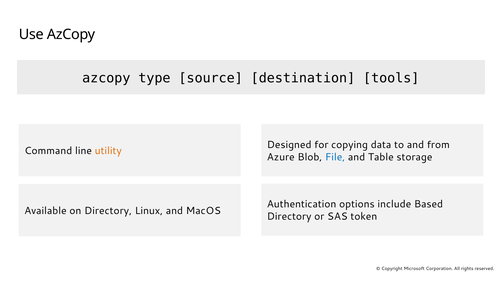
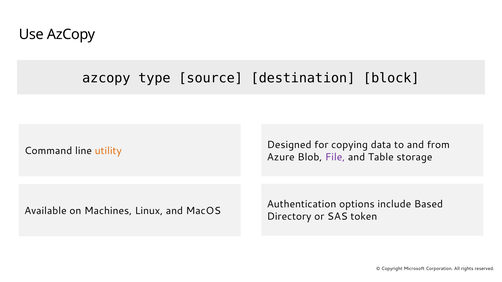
tools: tools -> block (391, 78)
File colour: blue -> purple (335, 157)
on Directory: Directory -> Machines (108, 211)
